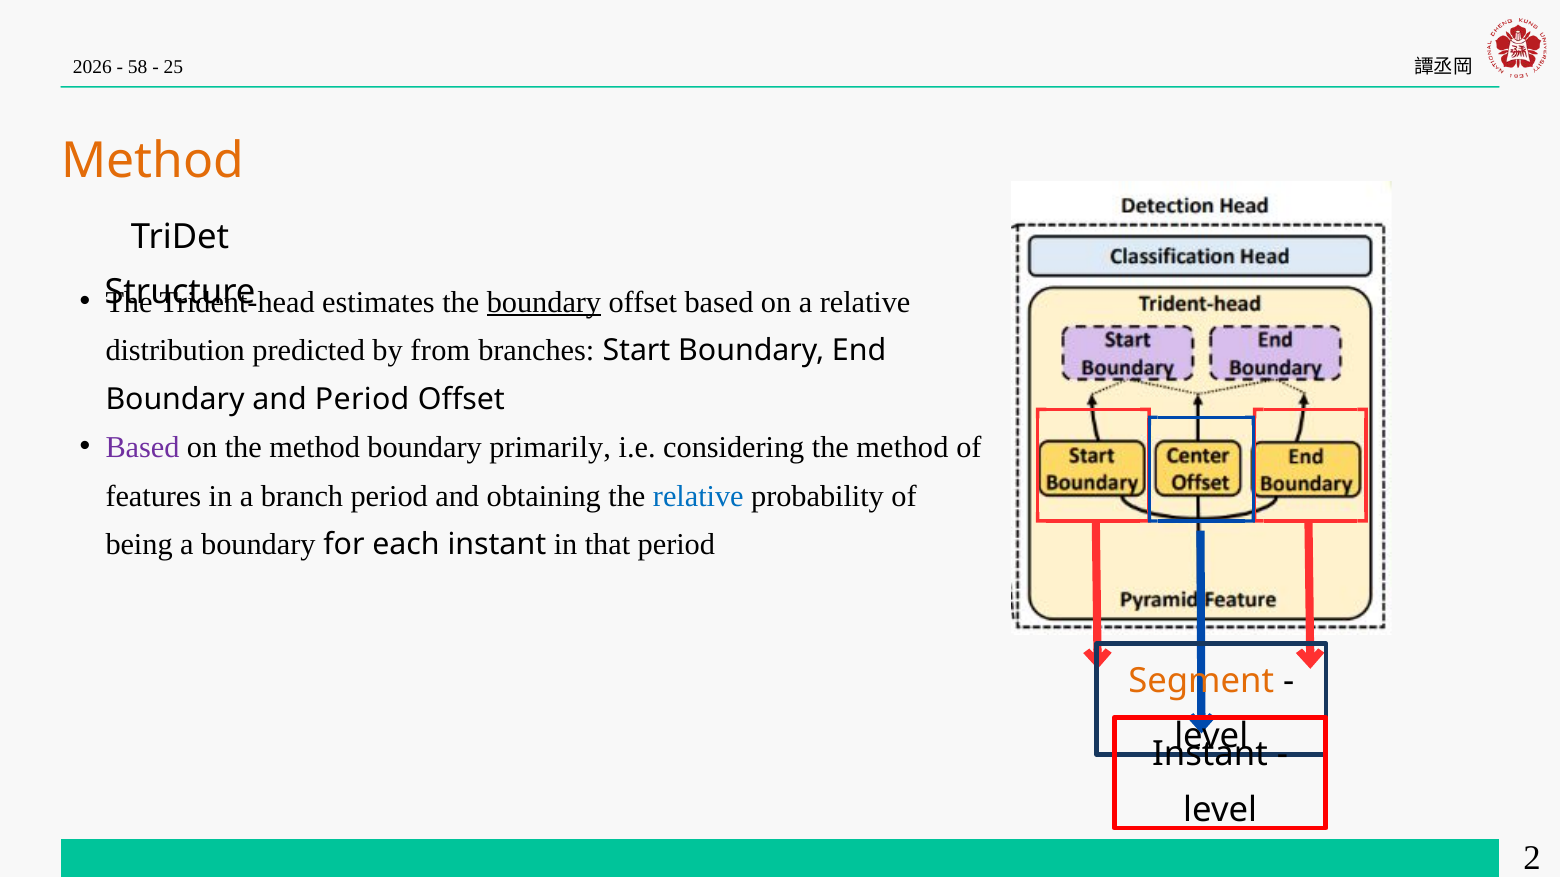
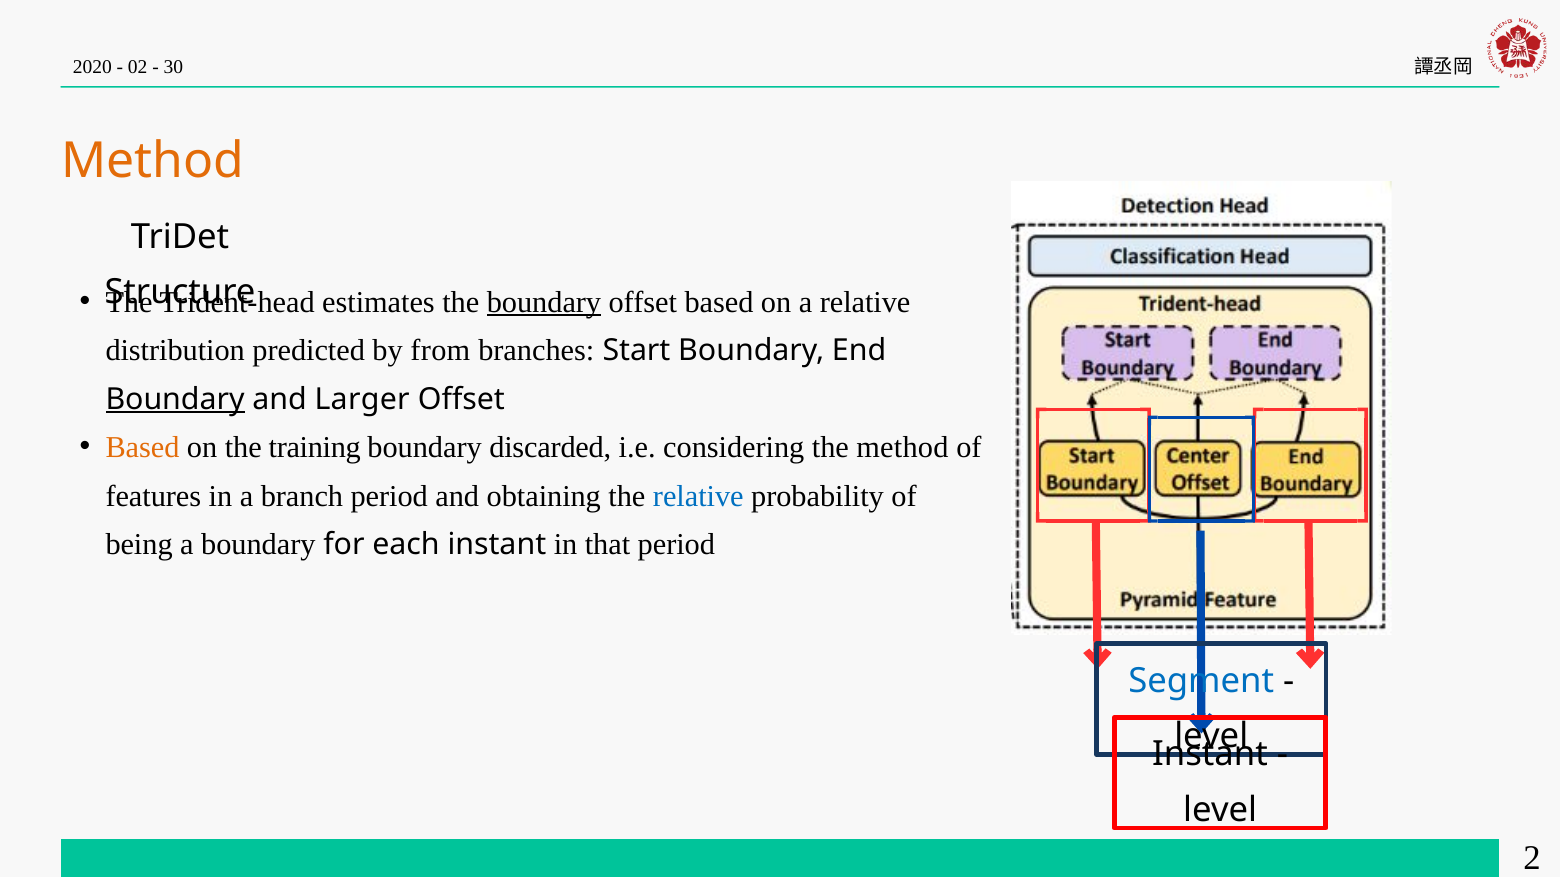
2026: 2026 -> 2020 (92, 67)
58: 58 -> 02 (138, 67)
25: 25 -> 30 (173, 67)
Boundary underline: none -> present (175, 399)
and Period: Period -> Larger (362, 399)
Based colour: purple -> orange (142, 448)
on the method: method -> training (315, 448)
primarily: primarily -> discarded (550, 448)
Segment colour: orange -> blue (1201, 681)
